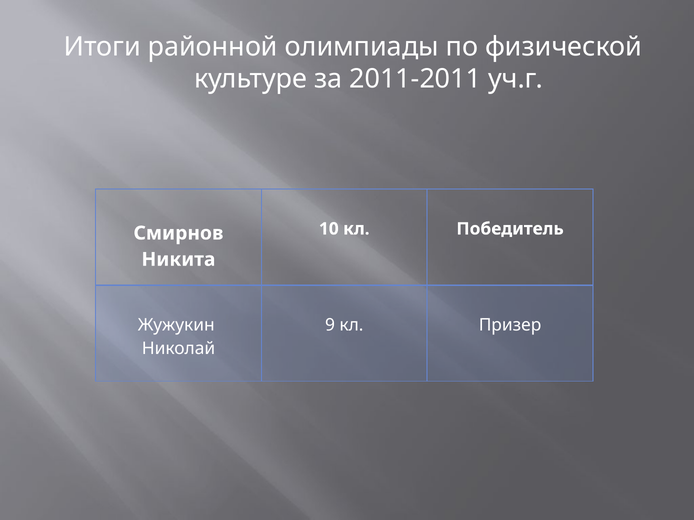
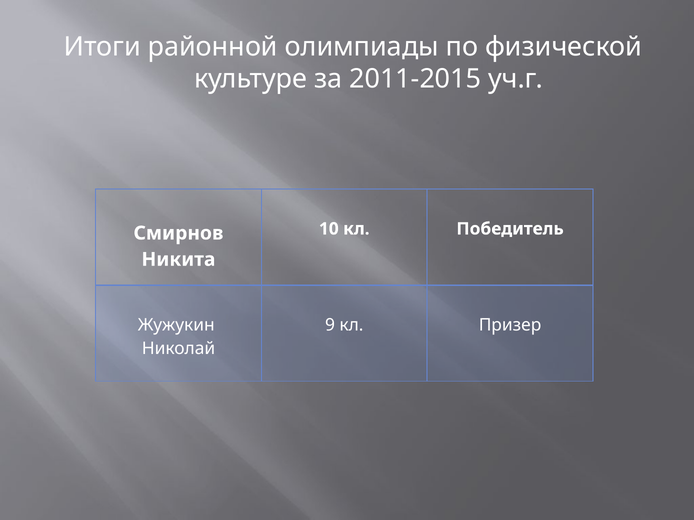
2011-2011: 2011-2011 -> 2011-2015 (415, 79)
